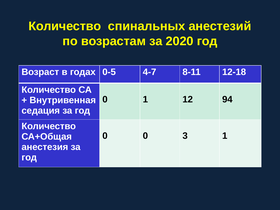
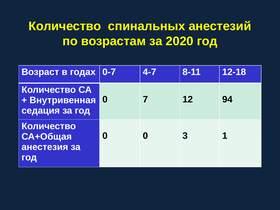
0-5: 0-5 -> 0-7 (109, 72)
0 1: 1 -> 7 (145, 99)
